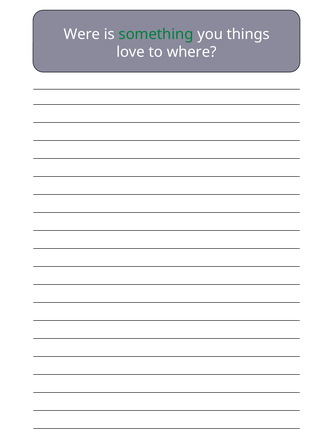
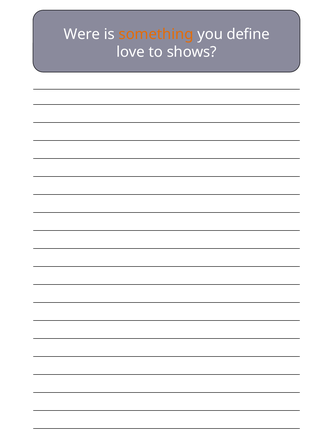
something colour: green -> orange (156, 34)
things: things -> define (248, 34)
where: where -> shows (192, 52)
